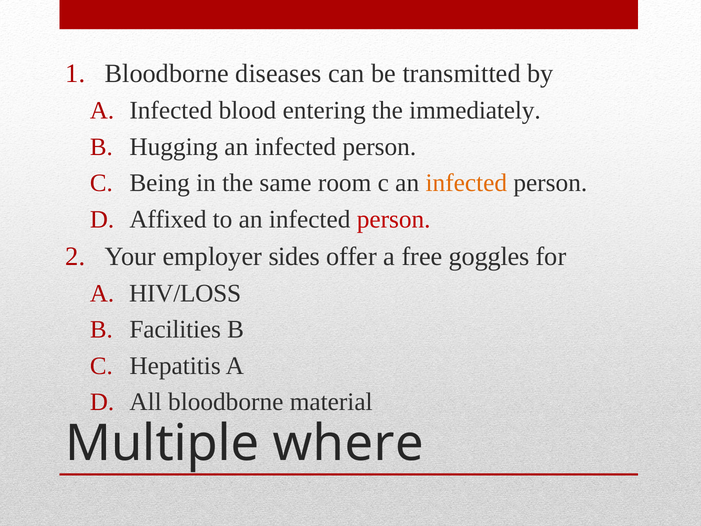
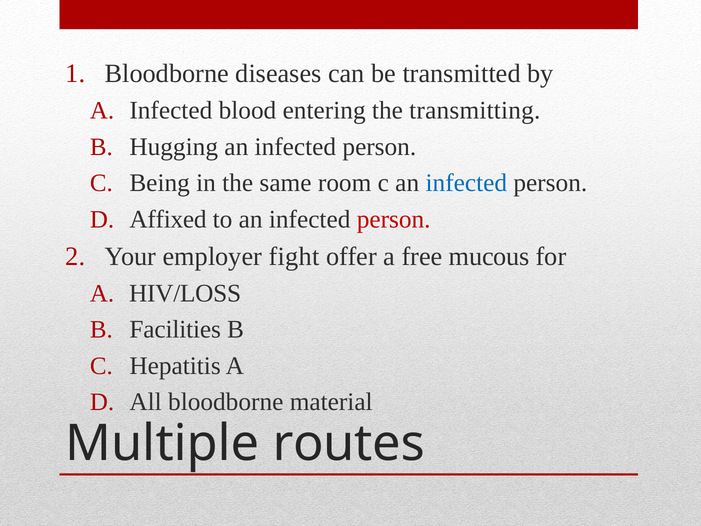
immediately: immediately -> transmitting (475, 110)
infected colour: orange -> blue (466, 183)
sides: sides -> fight (294, 256)
goggles: goggles -> mucous (489, 256)
where: where -> routes (349, 443)
